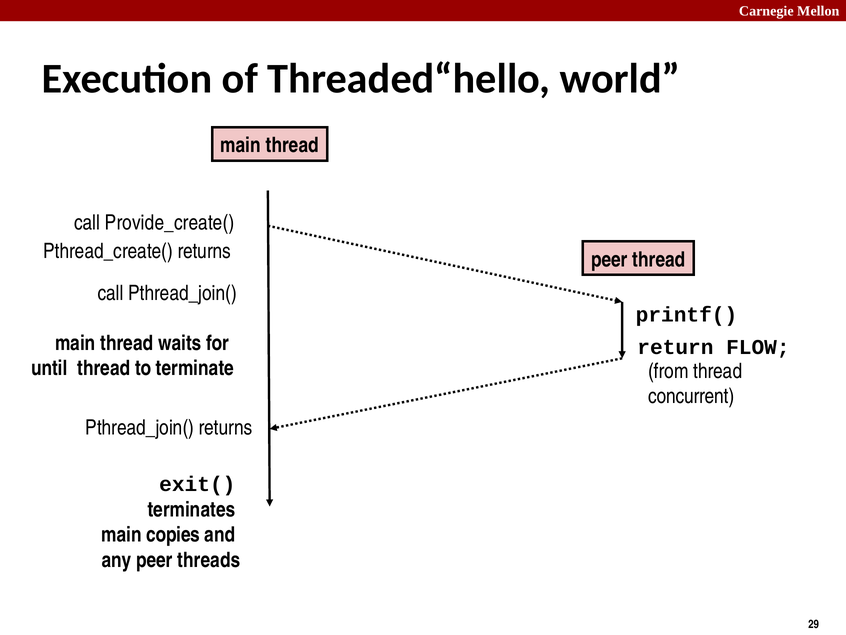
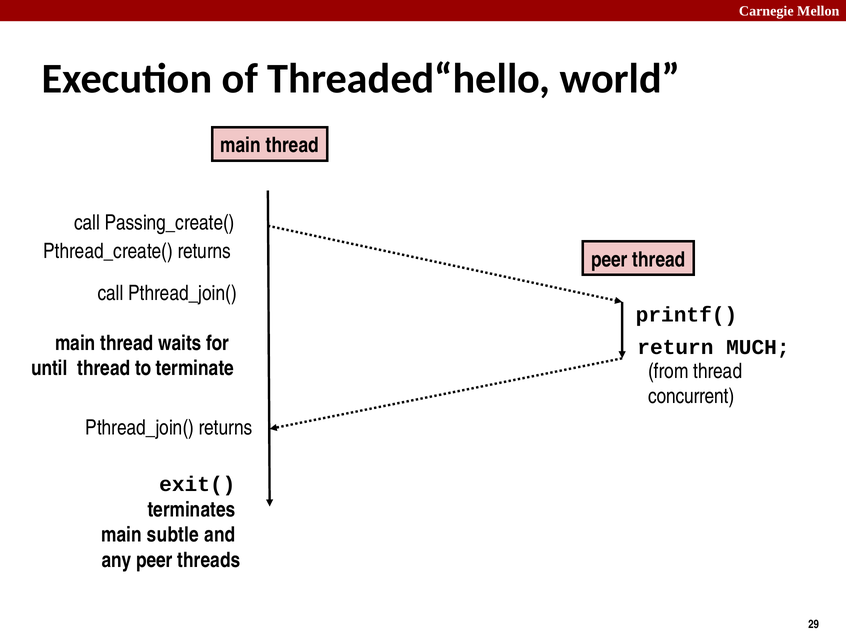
Provide_create(: Provide_create( -> Passing_create( (170, 223)
FLOW: FLOW -> MUCH (758, 347)
copies: copies -> subtle (173, 535)
